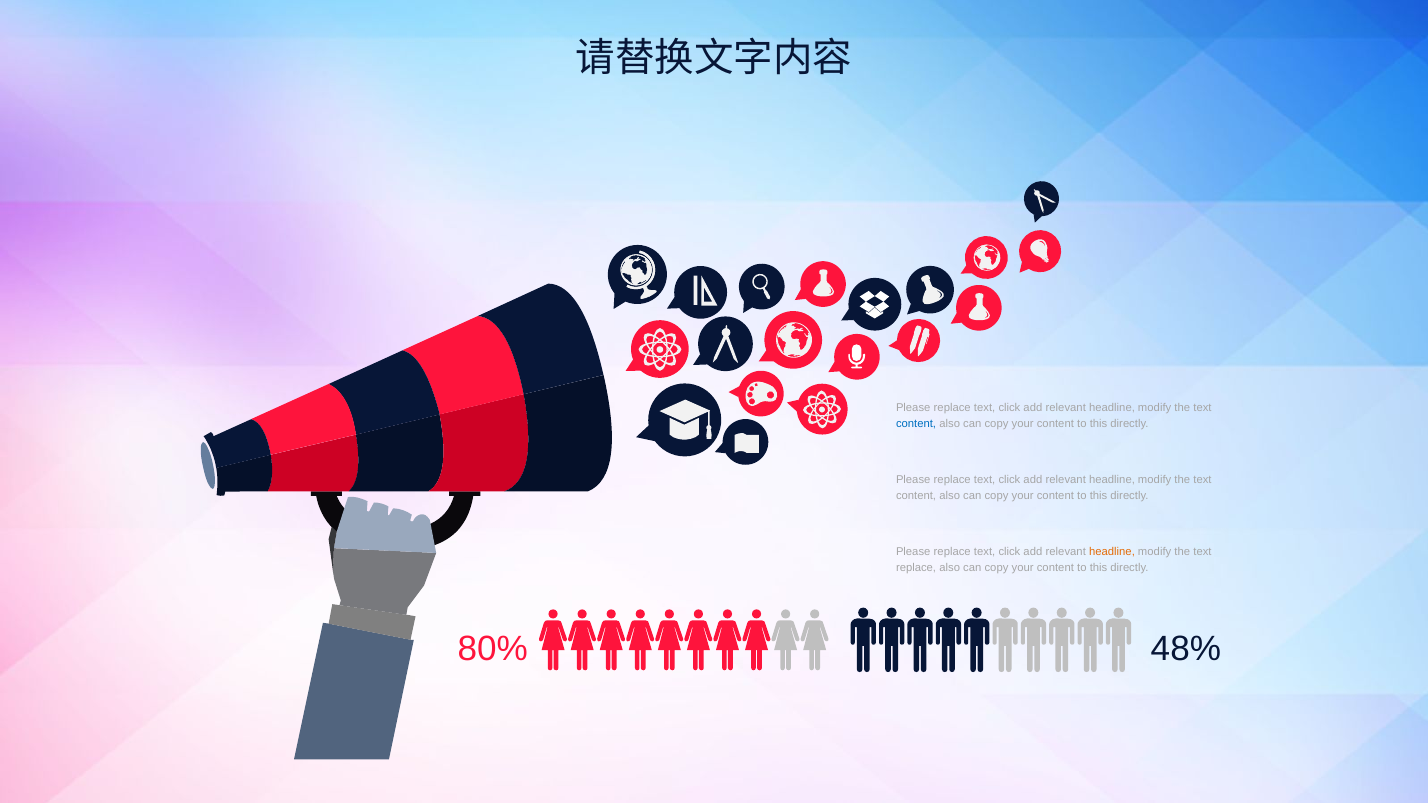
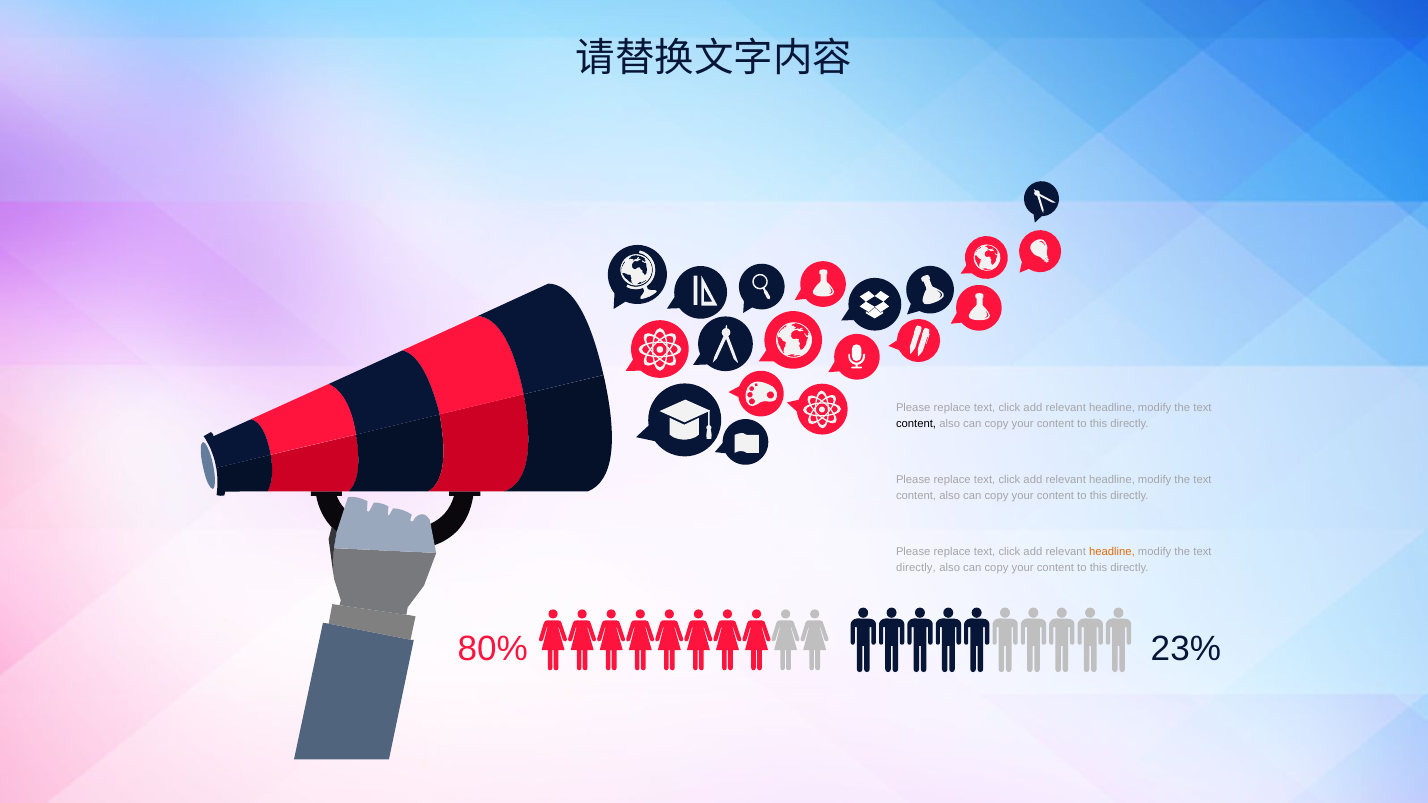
content colour: blue -> black (916, 424)
replace: replace -> directly (916, 568)
48%: 48% -> 23% (1186, 649)
